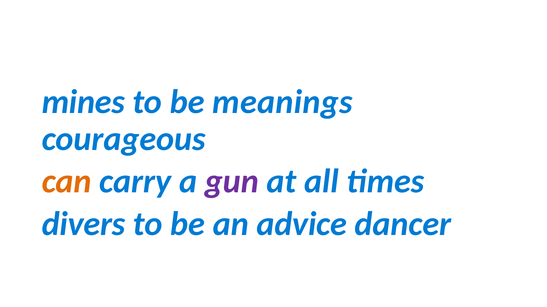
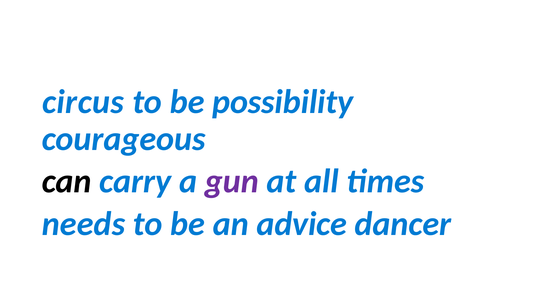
mines: mines -> circus (83, 102)
meanings: meanings -> possibility (283, 102)
can colour: orange -> black (67, 182)
divers: divers -> needs (83, 224)
